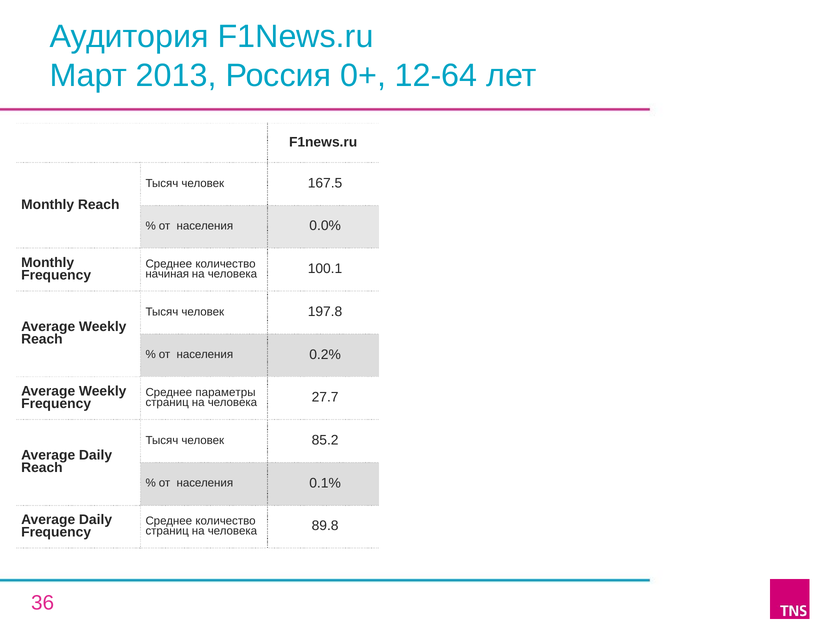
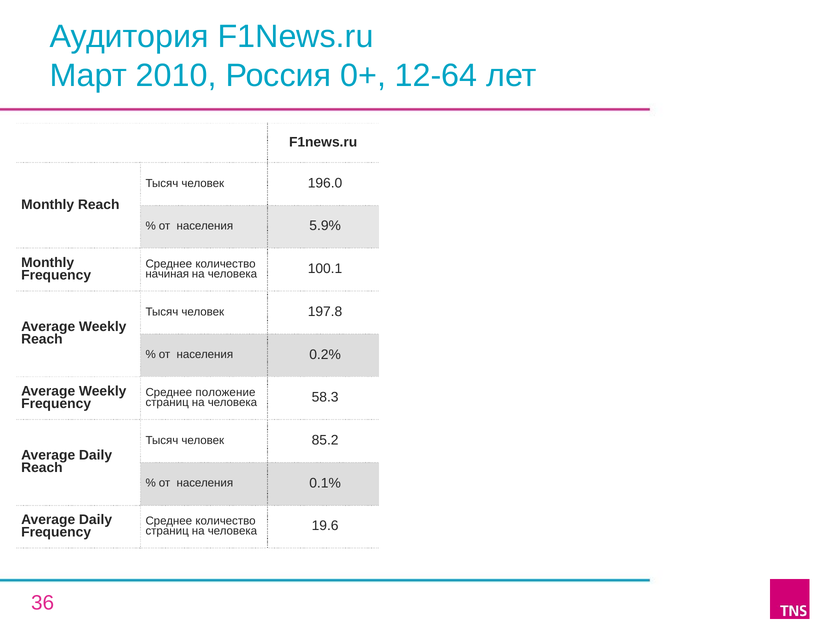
2013: 2013 -> 2010 (176, 76)
167.5: 167.5 -> 196.0 (325, 183)
0.0%: 0.0% -> 5.9% (325, 226)
параметры: параметры -> положение (225, 392)
27.7: 27.7 -> 58.3 (325, 397)
89.8: 89.8 -> 19.6 (325, 526)
